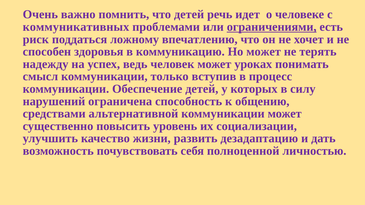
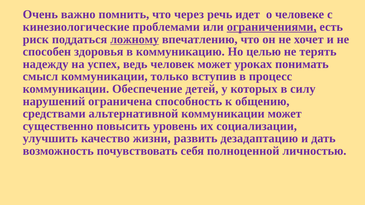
что детей: детей -> через (189, 15)
коммуникативных: коммуникативных -> кинезиологические (76, 27)
ложному underline: none -> present (135, 39)
Но может: может -> целью (264, 52)
